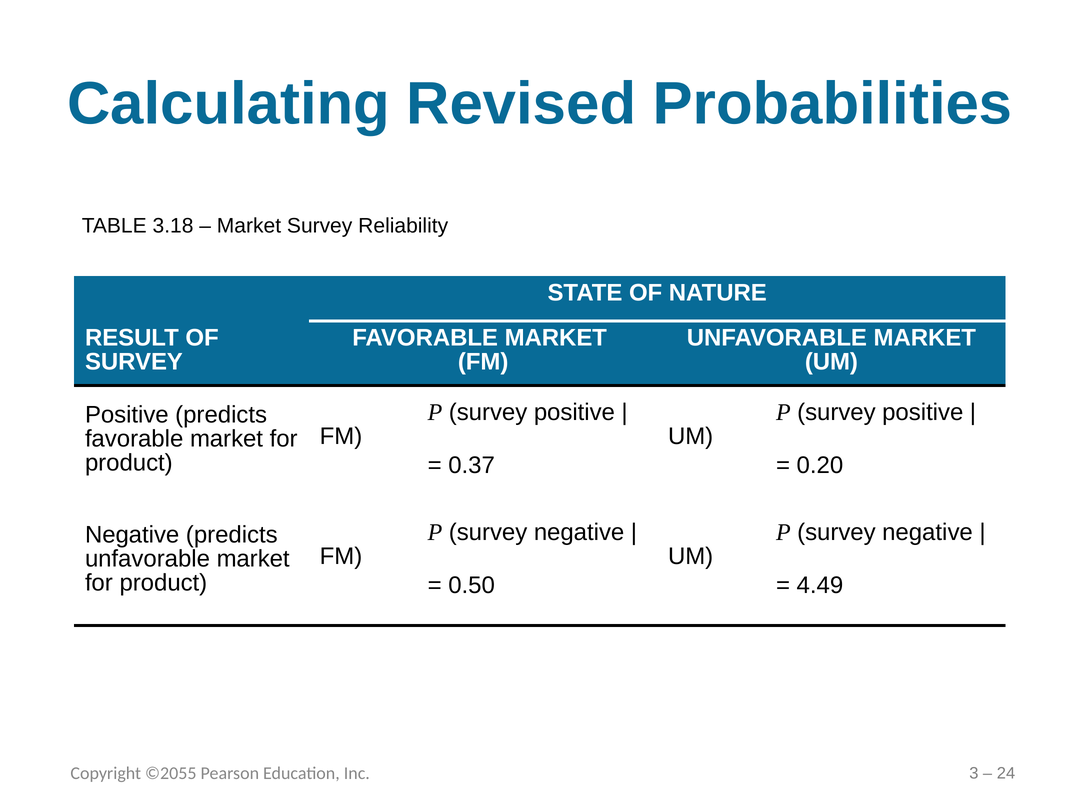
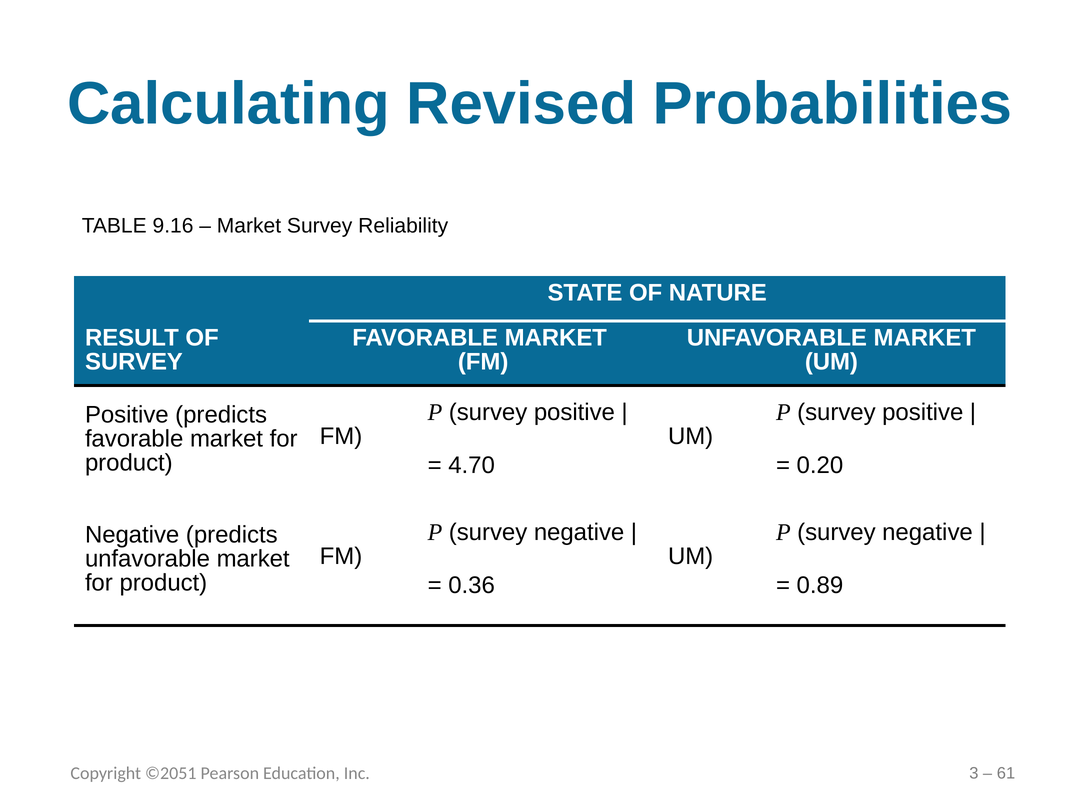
3.18: 3.18 -> 9.16 (173, 226)
0.37: 0.37 -> 4.70 (472, 465)
0.50: 0.50 -> 0.36 (472, 585)
4.49: 4.49 -> 0.89 (820, 585)
24: 24 -> 61 (1006, 773)
©2055: ©2055 -> ©2051 (171, 774)
